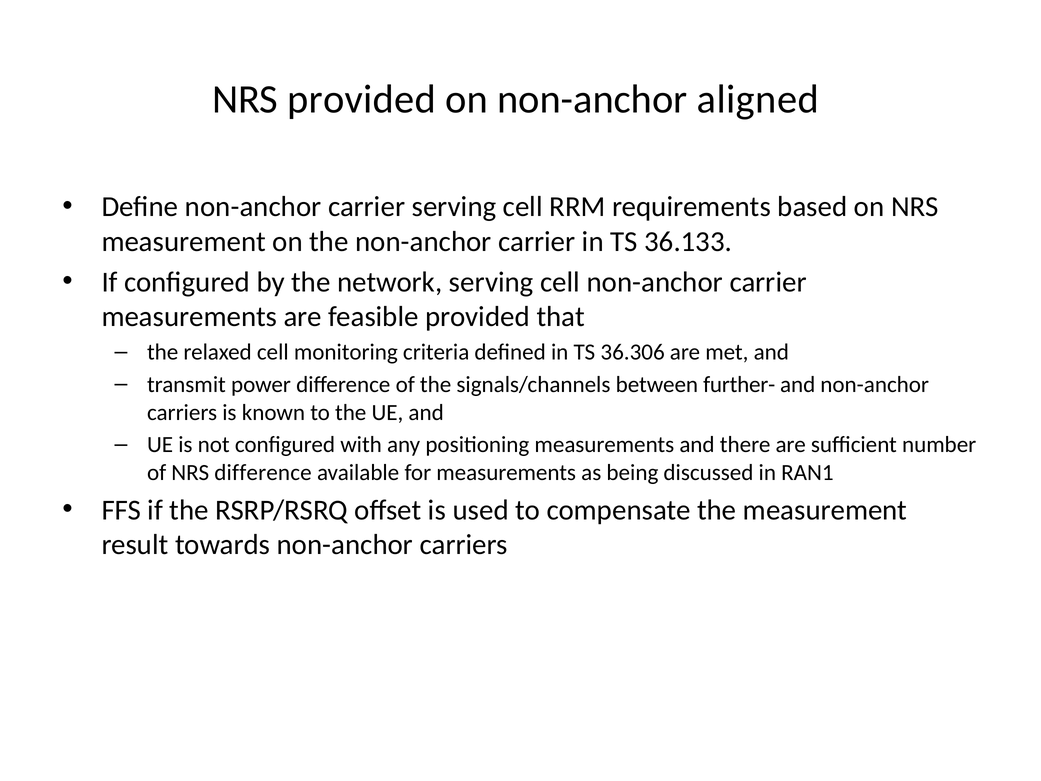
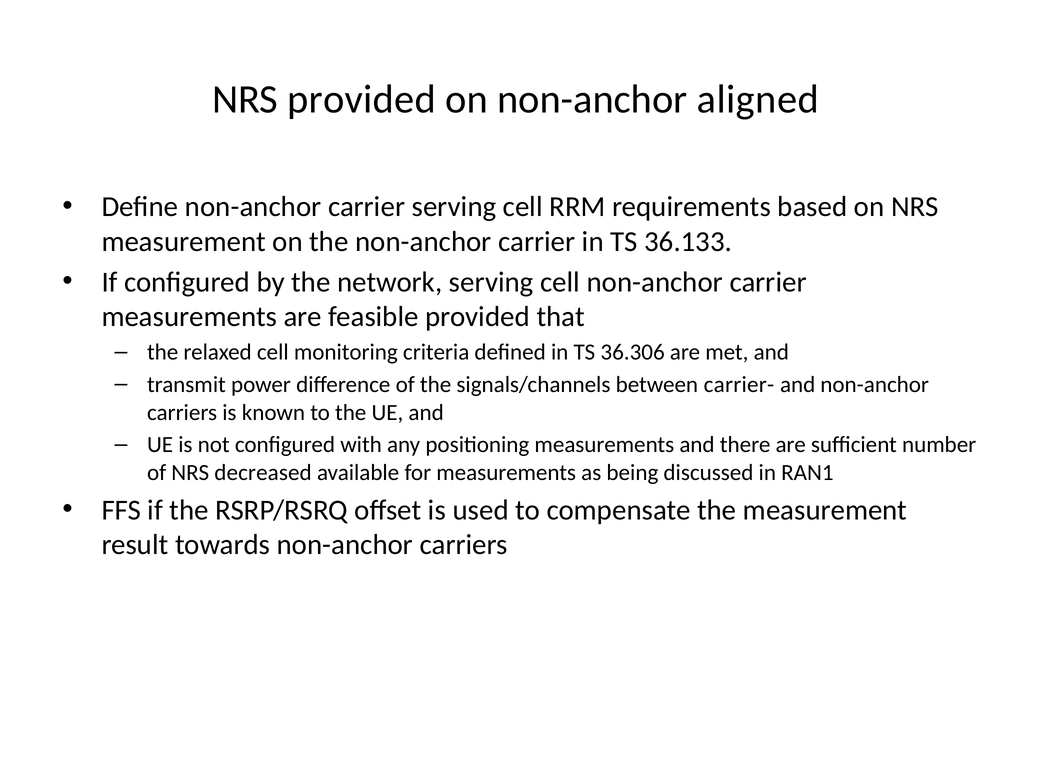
further-: further- -> carrier- (739, 385)
NRS difference: difference -> decreased (263, 472)
